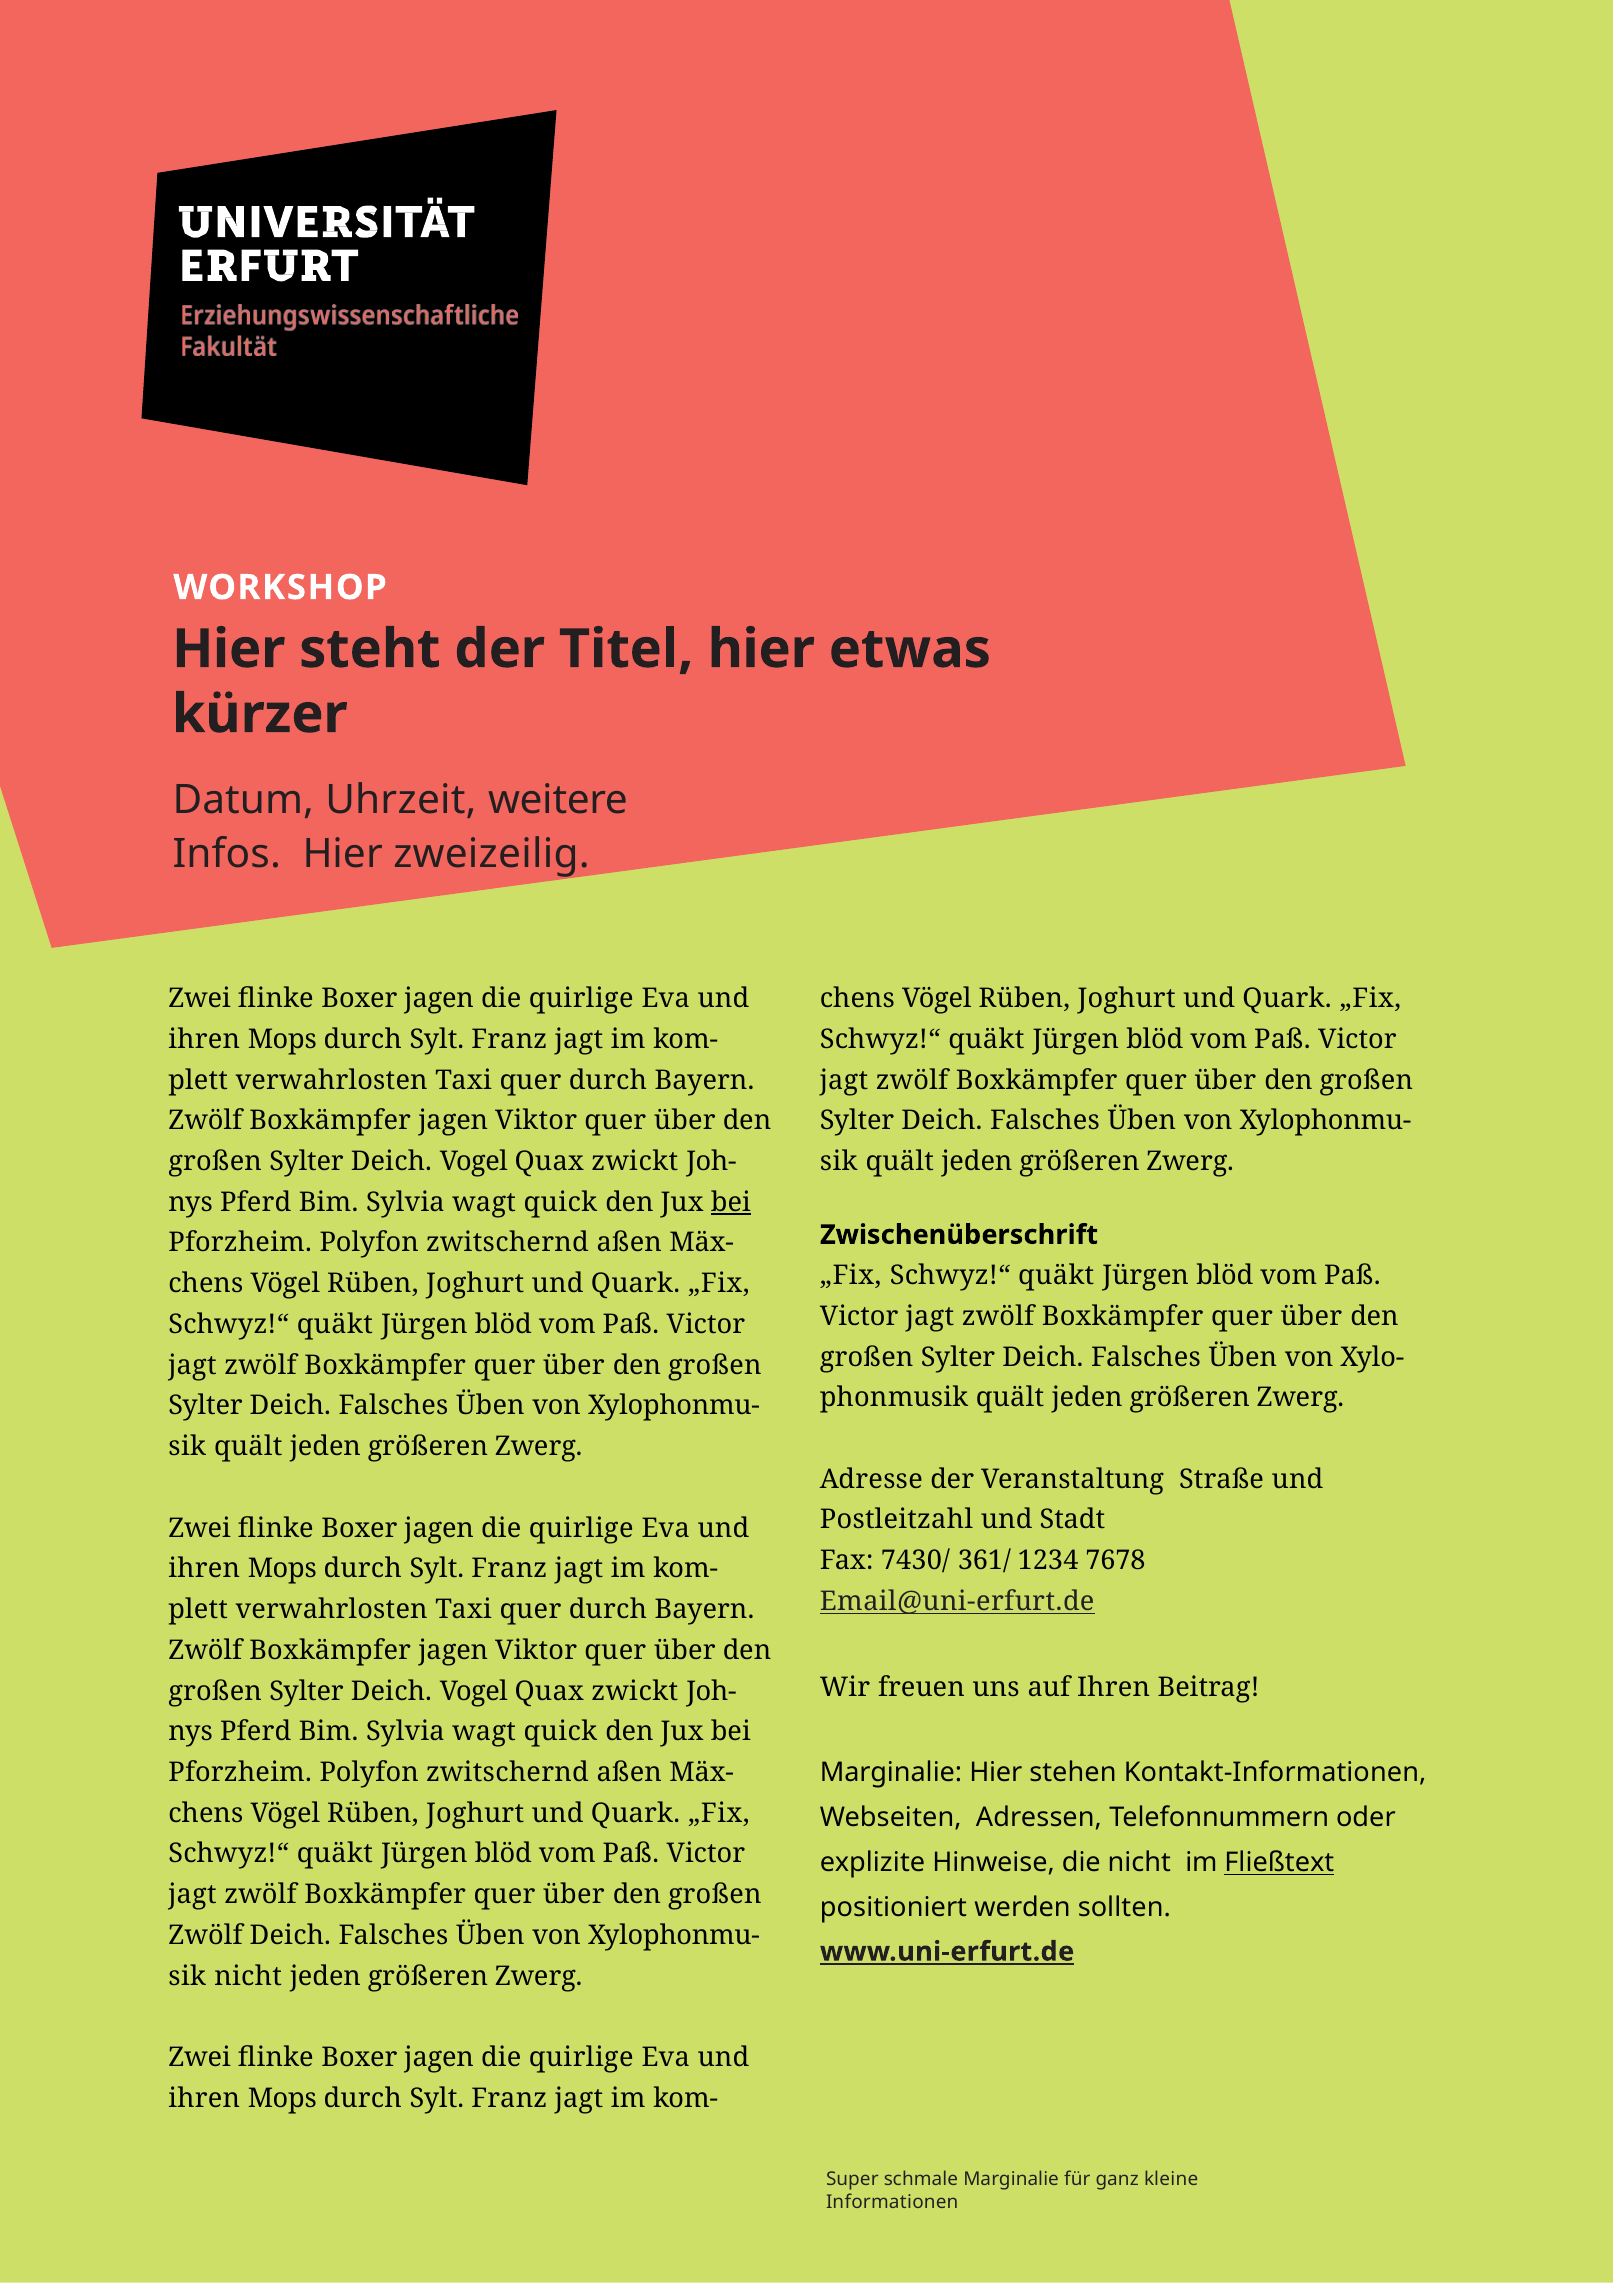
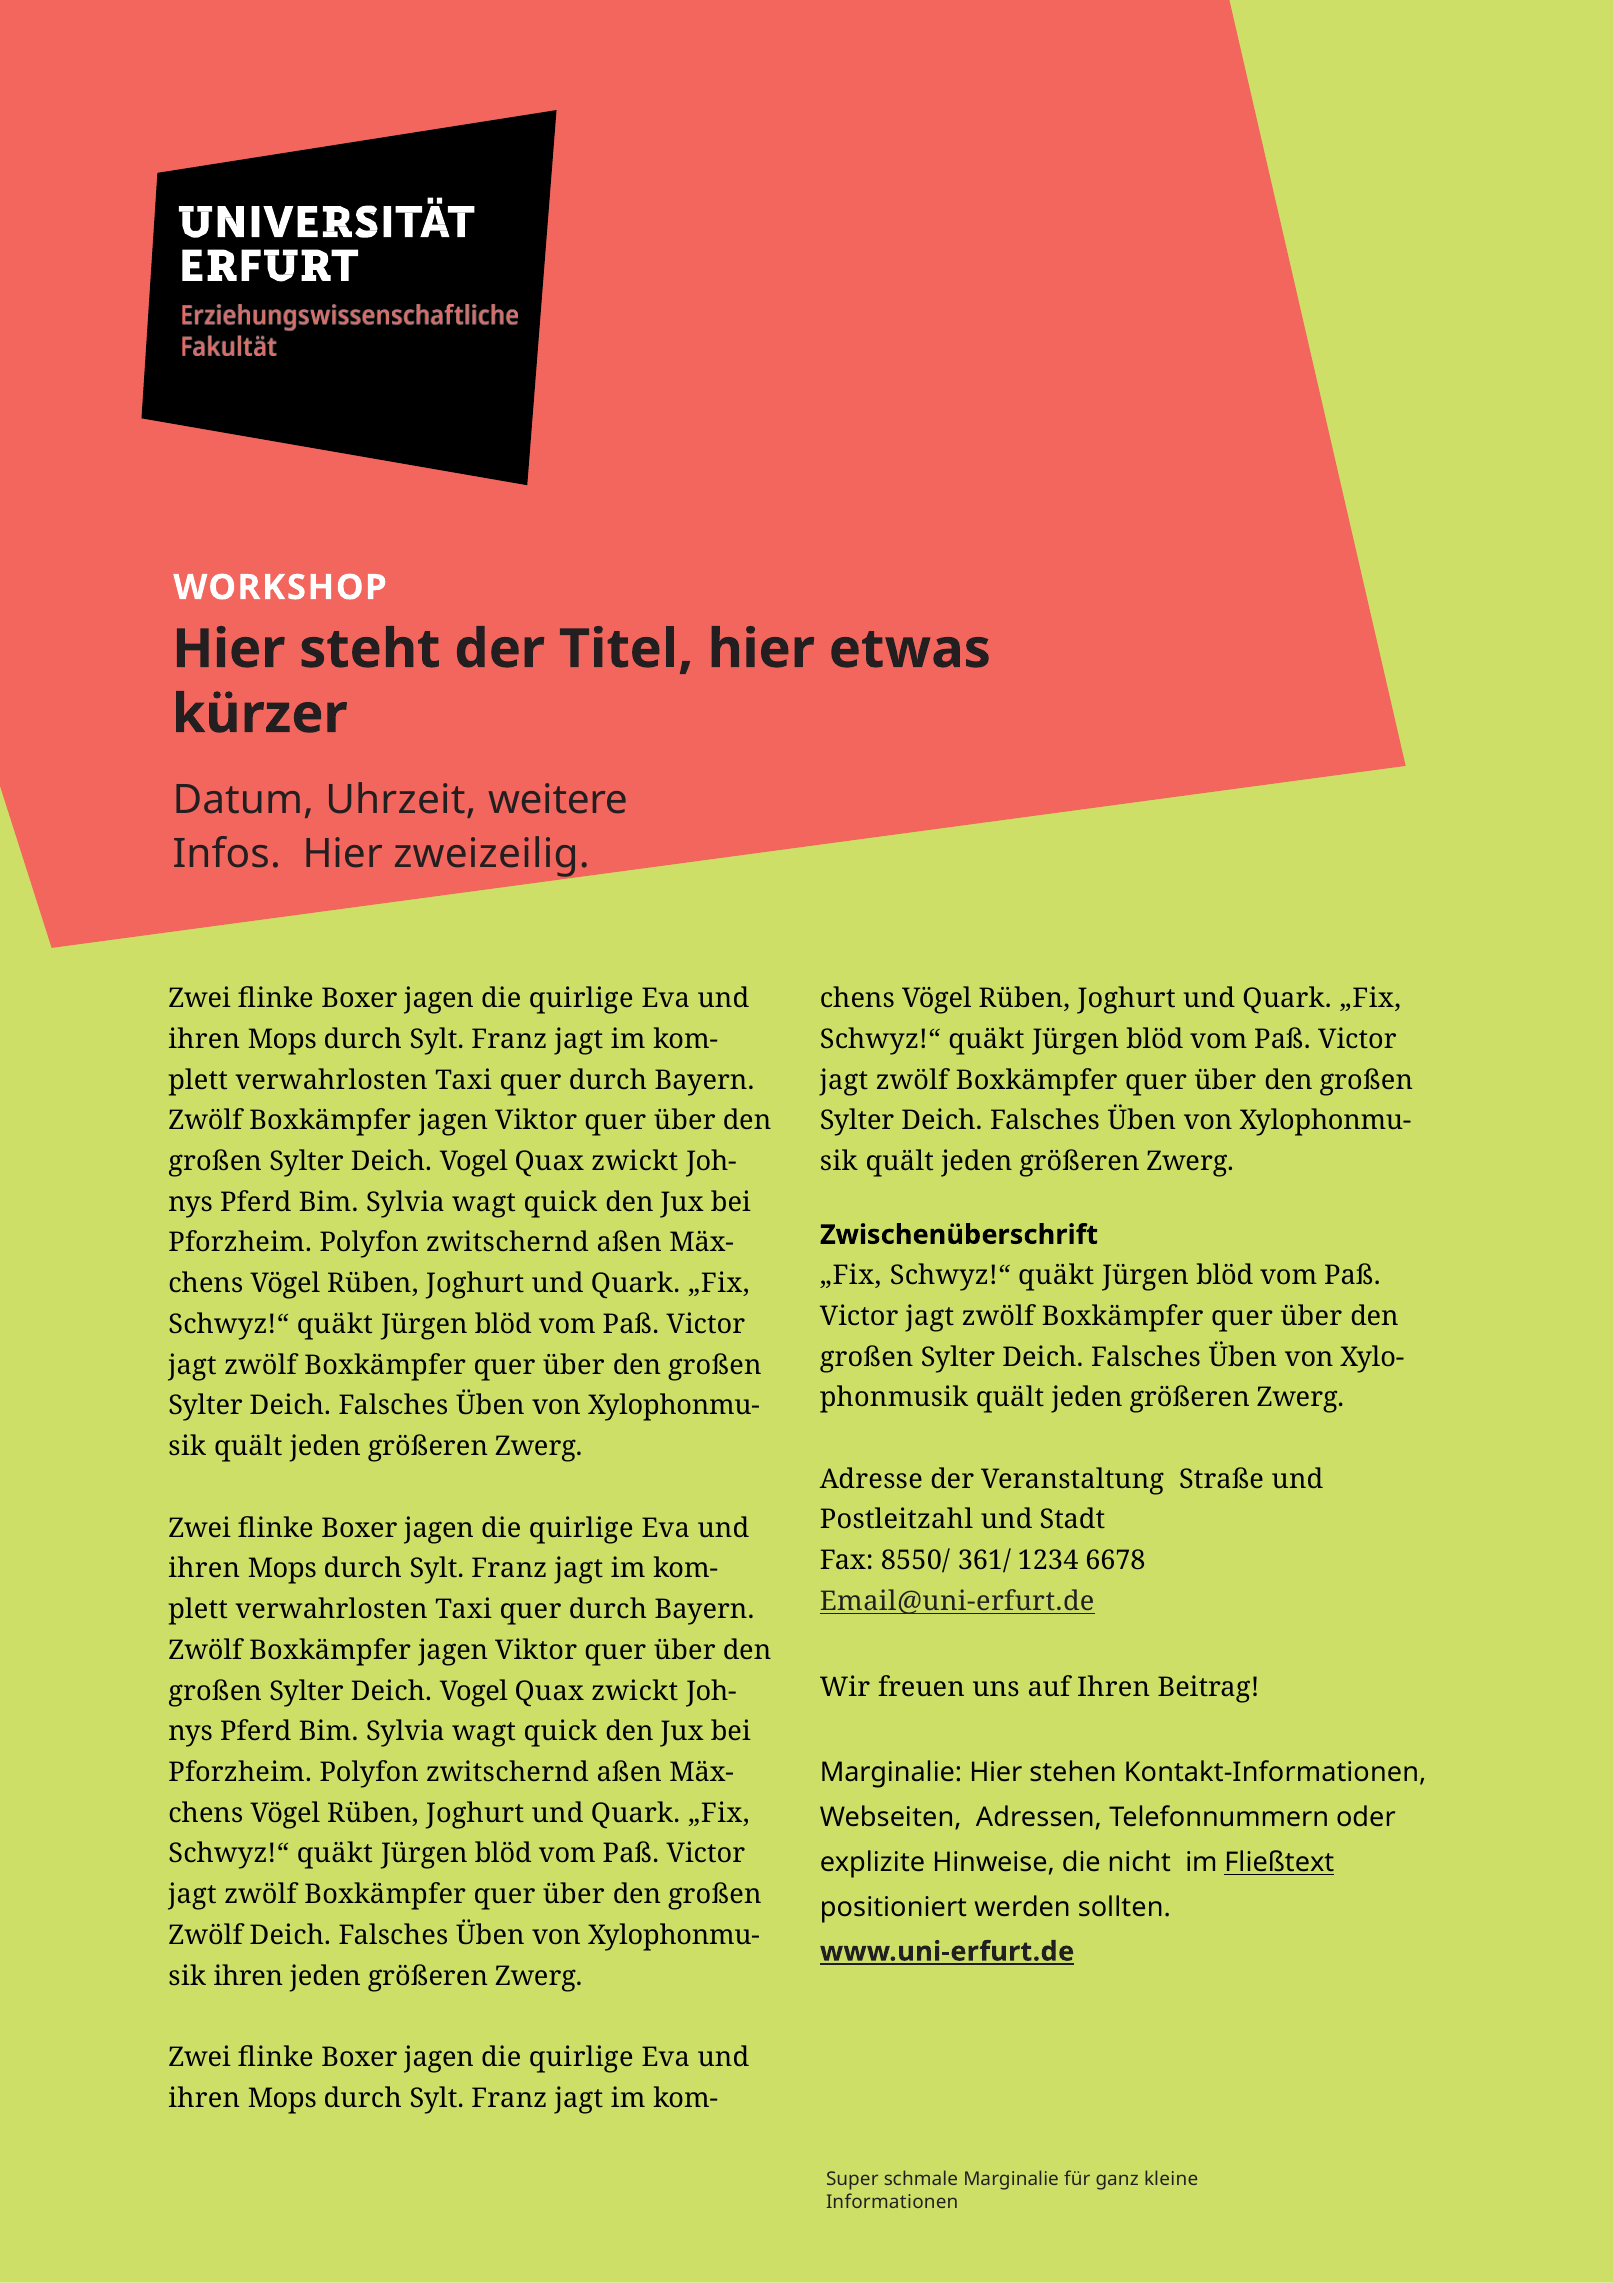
bei underline: present -> none (731, 1202)
7430/: 7430/ -> 8550/ (915, 1560)
7678: 7678 -> 6678 (1115, 1560)
sik nicht: nicht -> ihren (248, 1976)
